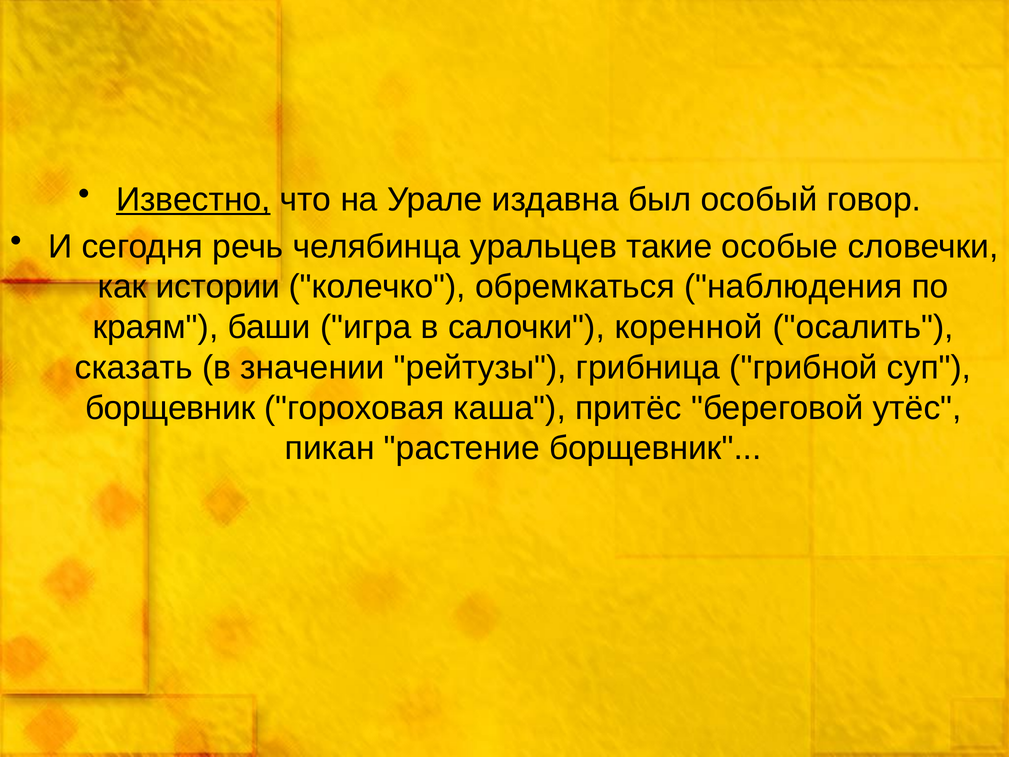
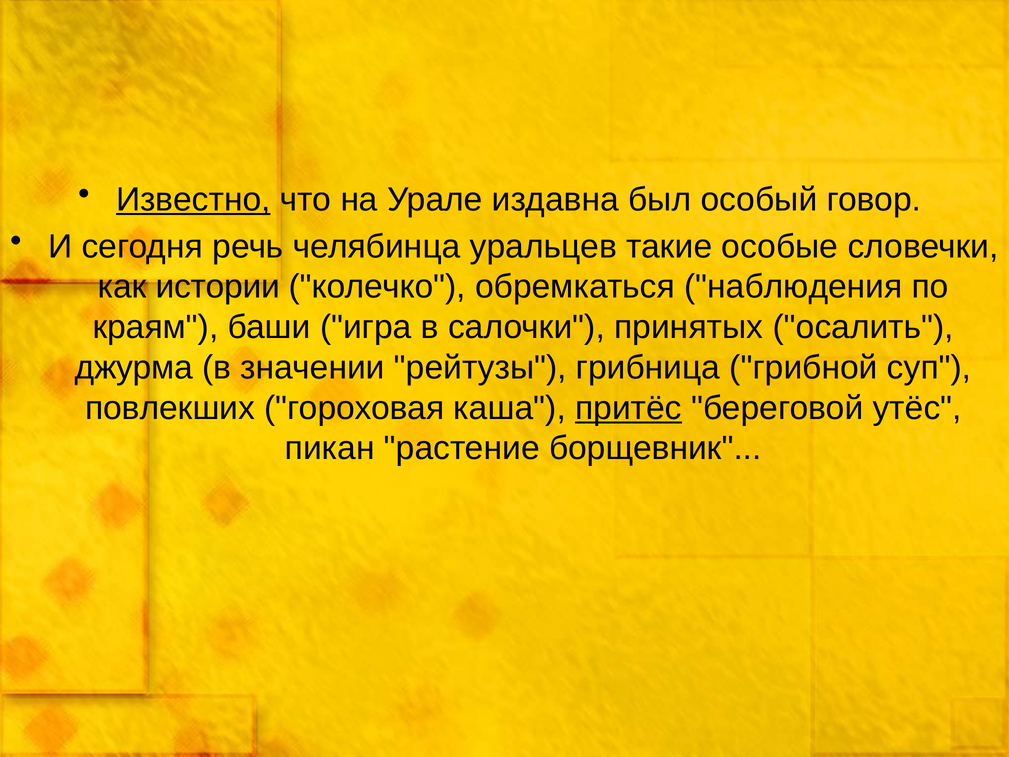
коренной: коренной -> принятых (689, 327)
сказать: сказать -> джурма (134, 368)
борщевник: борщевник -> повлекших (170, 408)
притёс underline: none -> present (628, 408)
